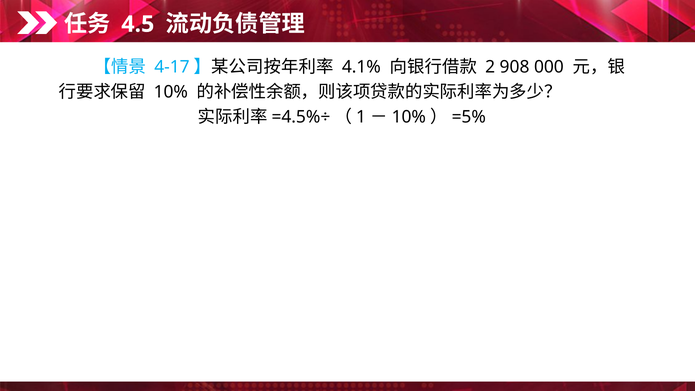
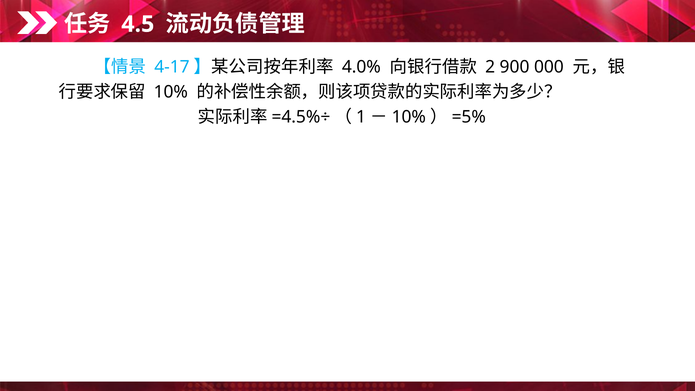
4.1%: 4.1% -> 4.0% (361, 67)
908: 908 -> 900 (515, 67)
